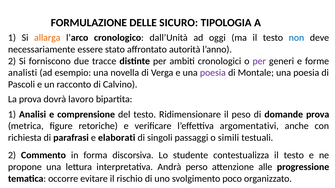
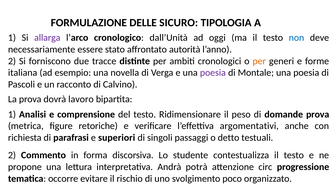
allarga colour: orange -> purple (47, 38)
per colour: purple -> orange (259, 61)
analisti: analisti -> italiana (23, 73)
elaborati: elaborati -> superiori (117, 138)
simili: simili -> detto (229, 138)
perso: perso -> potrà (197, 167)
alle: alle -> circ (265, 167)
